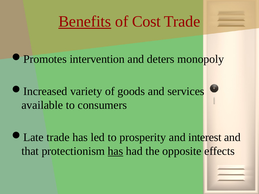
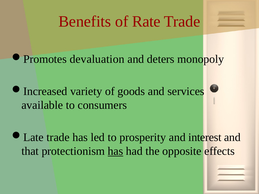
Benefits underline: present -> none (85, 22)
Cost: Cost -> Rate (146, 22)
intervention: intervention -> devaluation (97, 59)
